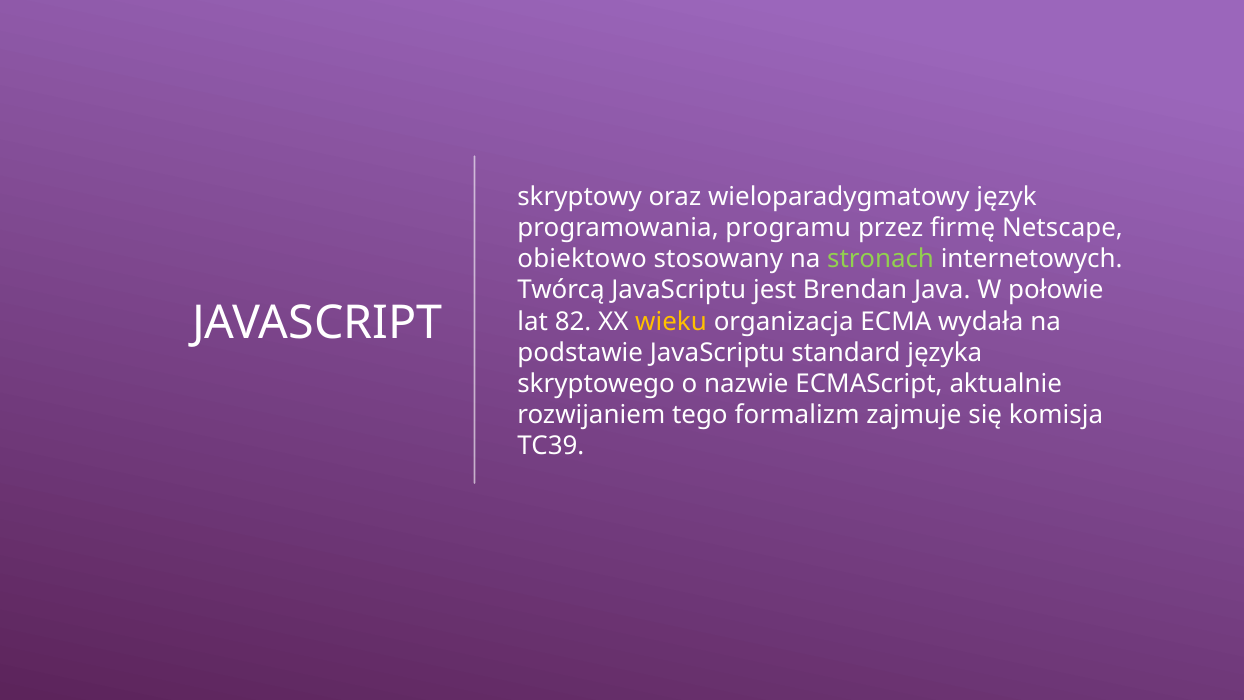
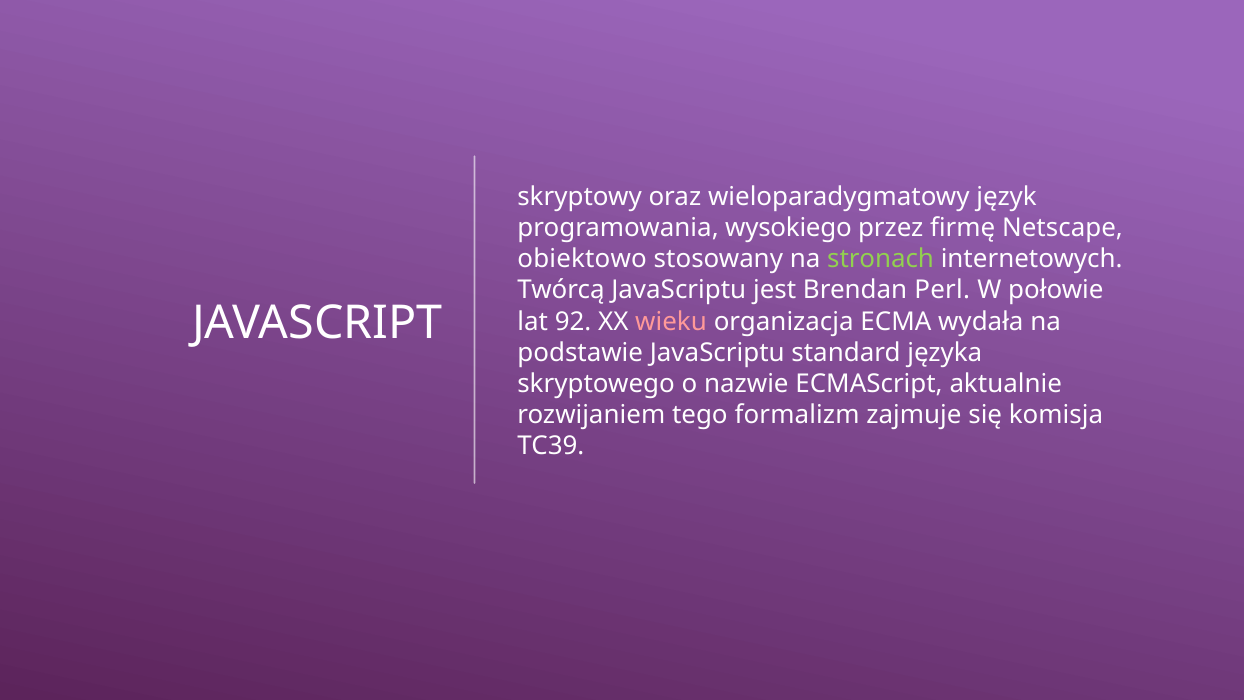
programu: programu -> wysokiego (788, 228)
Java: Java -> Perl (942, 290)
82: 82 -> 92 (573, 321)
wieku colour: yellow -> pink (671, 321)
